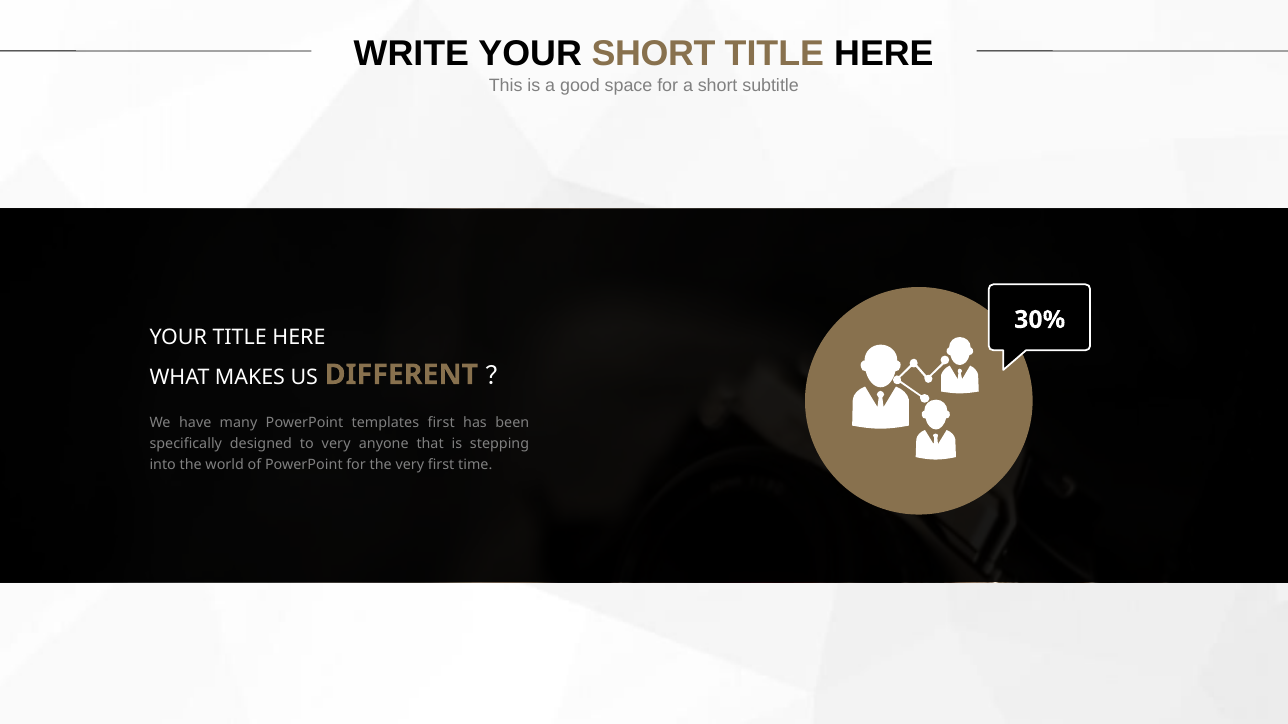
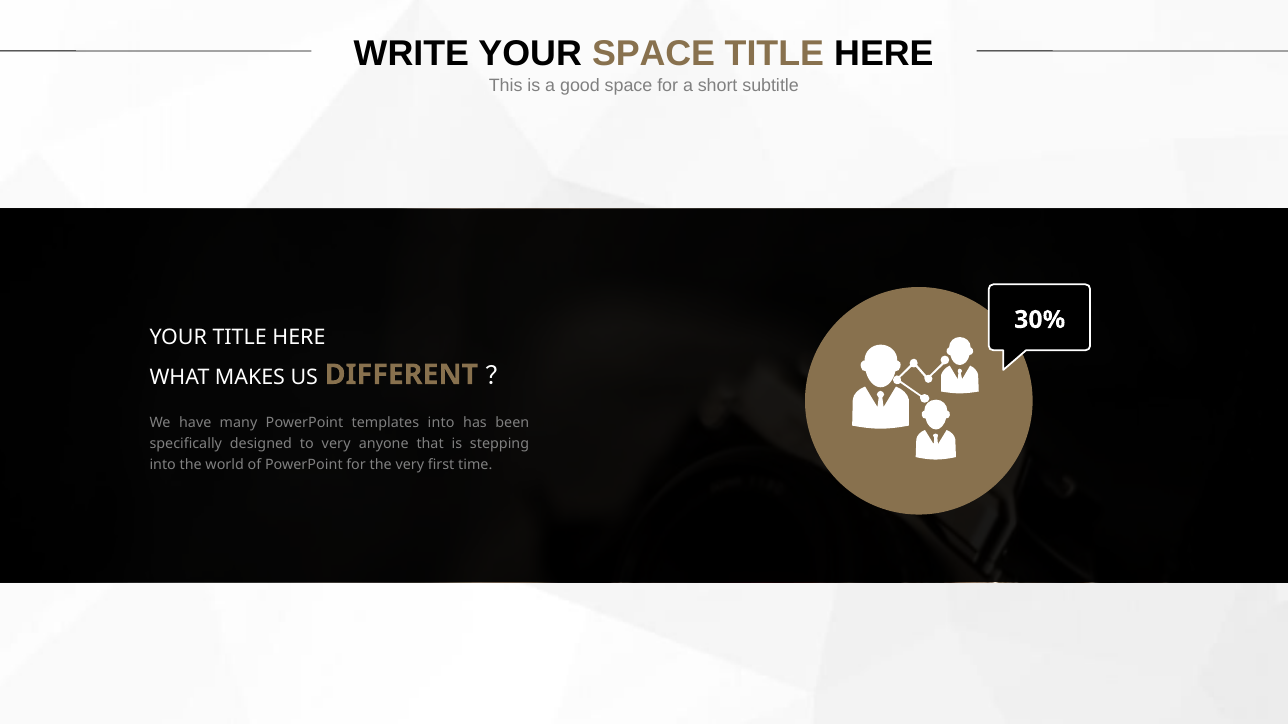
YOUR SHORT: SHORT -> SPACE (653, 53)
templates first: first -> into (441, 423)
